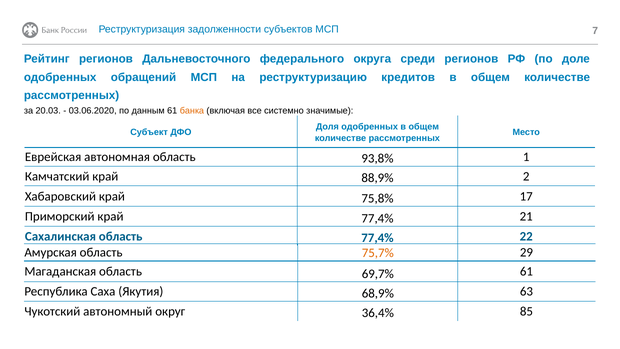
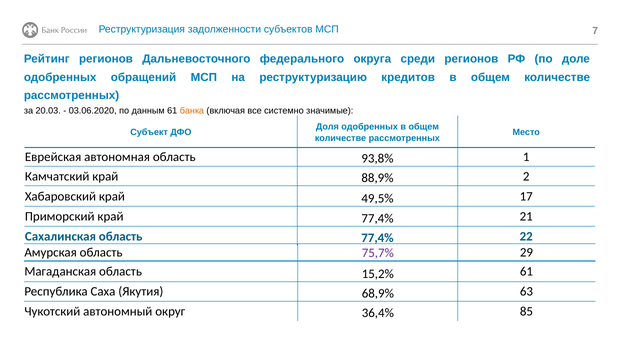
75,8%: 75,8% -> 49,5% (377, 198)
75,7% colour: orange -> purple (378, 253)
69,7%: 69,7% -> 15,2% (378, 274)
